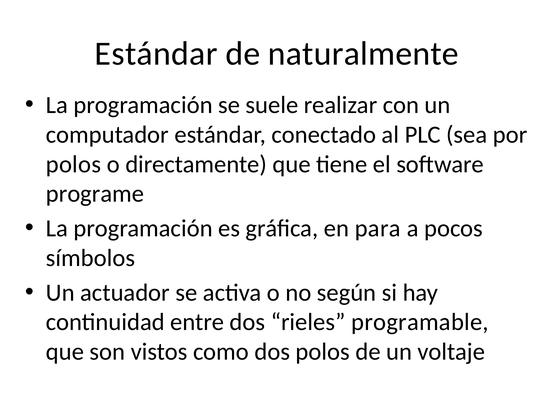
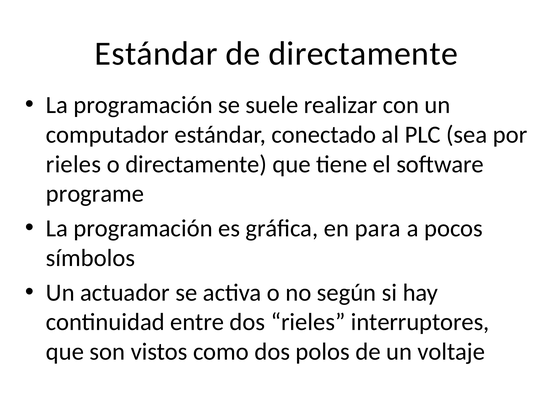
de naturalmente: naturalmente -> directamente (363, 54)
polos: polos -> rieles (73, 164)
programable: programable -> interruptores (420, 322)
